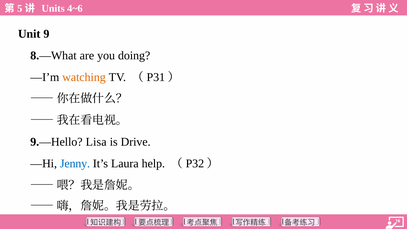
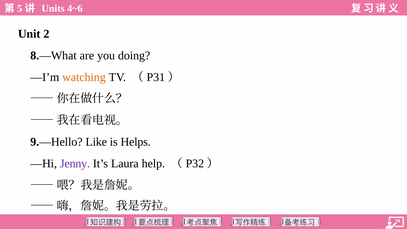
9: 9 -> 2 (46, 34)
Lisa: Lisa -> Like (96, 142)
Drive: Drive -> Helps (136, 142)
Jenny colour: blue -> purple (75, 164)
